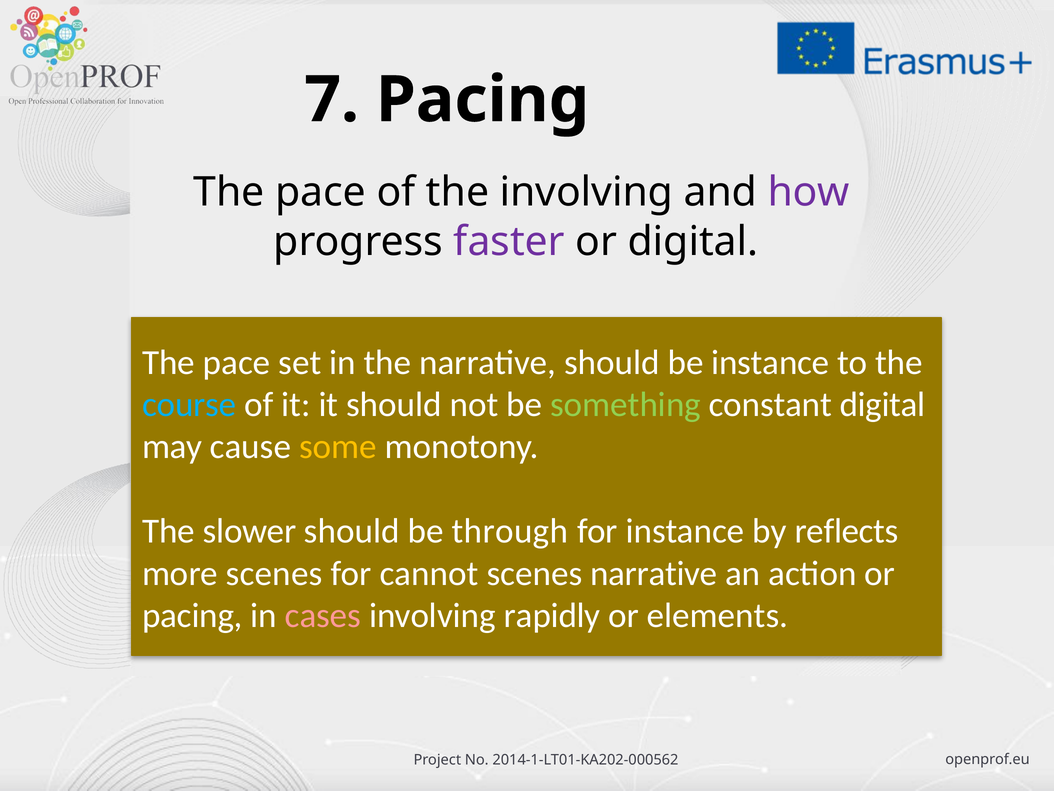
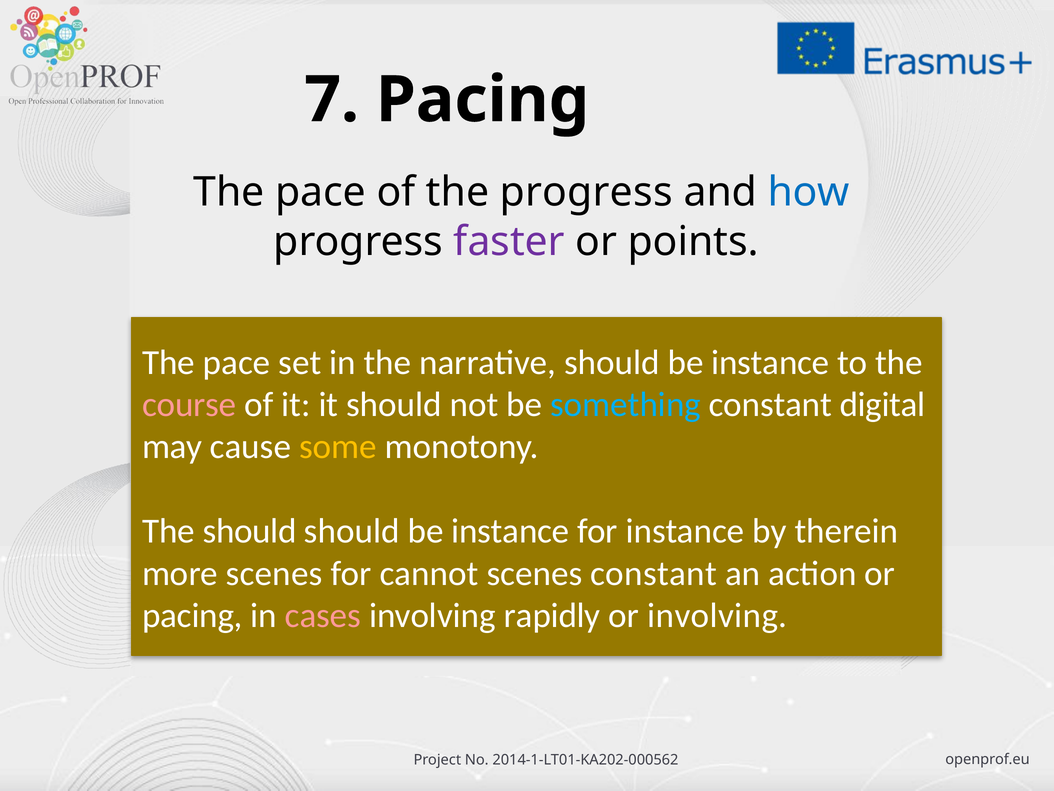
the involving: involving -> progress (586, 192)
how colour: purple -> blue (809, 192)
or digital: digital -> points (693, 241)
course colour: light blue -> pink (189, 404)
something colour: light green -> light blue (626, 404)
The slower: slower -> should (250, 531)
through: through -> instance (510, 531)
reflects: reflects -> therein (846, 531)
scenes narrative: narrative -> constant (654, 573)
or elements: elements -> involving (717, 615)
